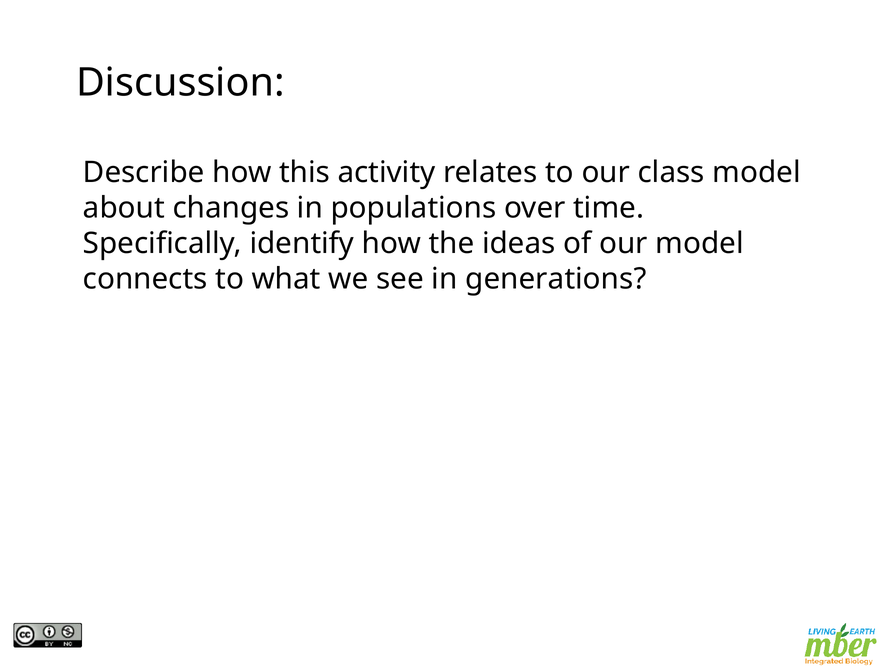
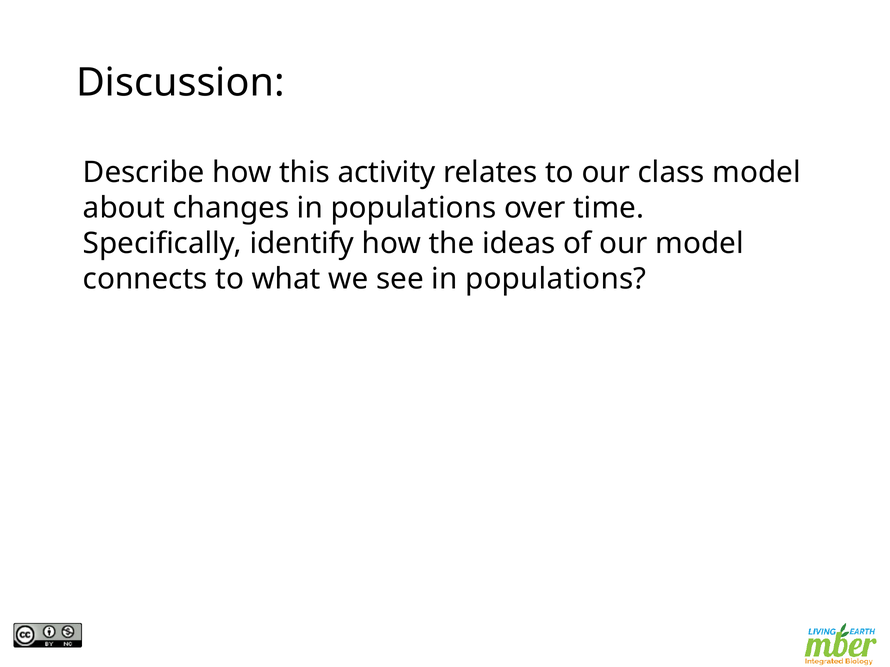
see in generations: generations -> populations (556, 279)
